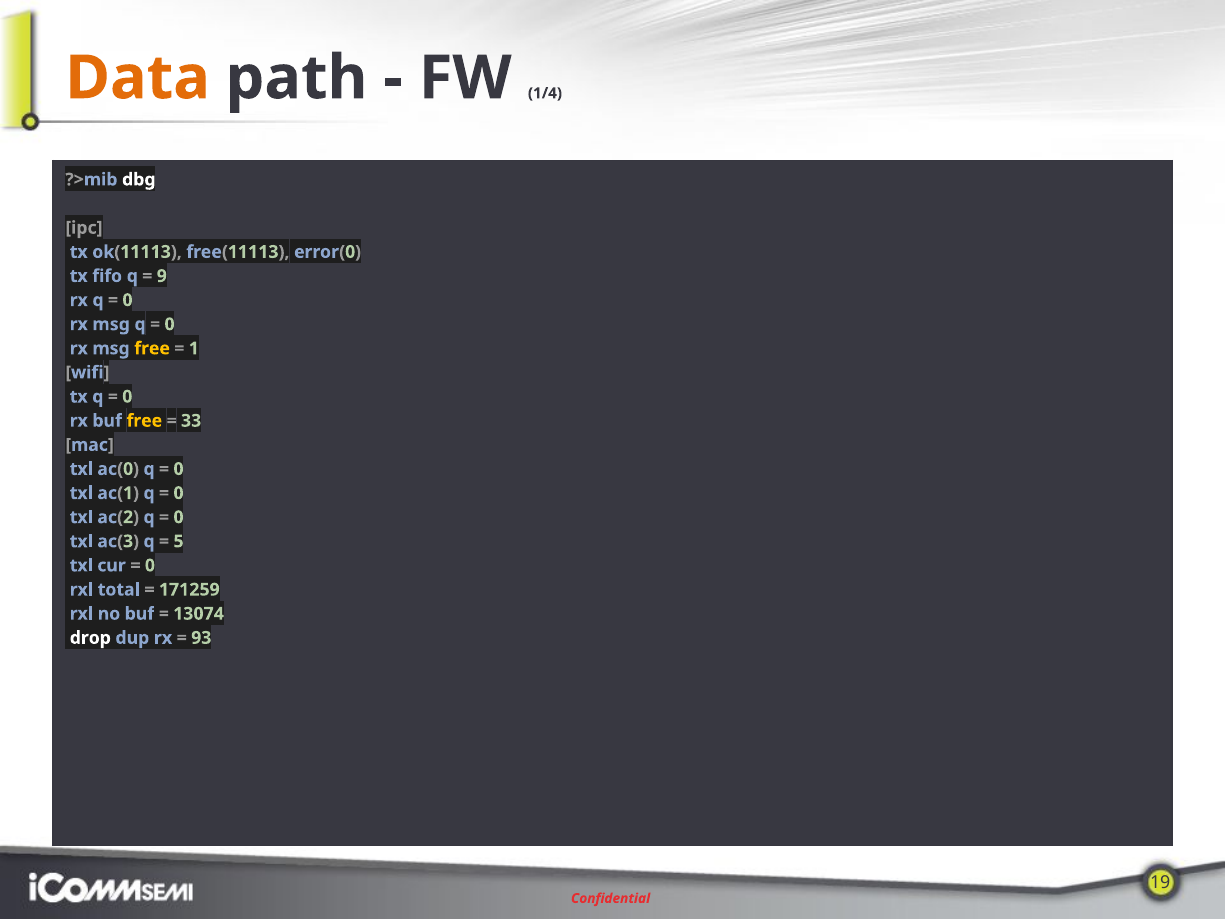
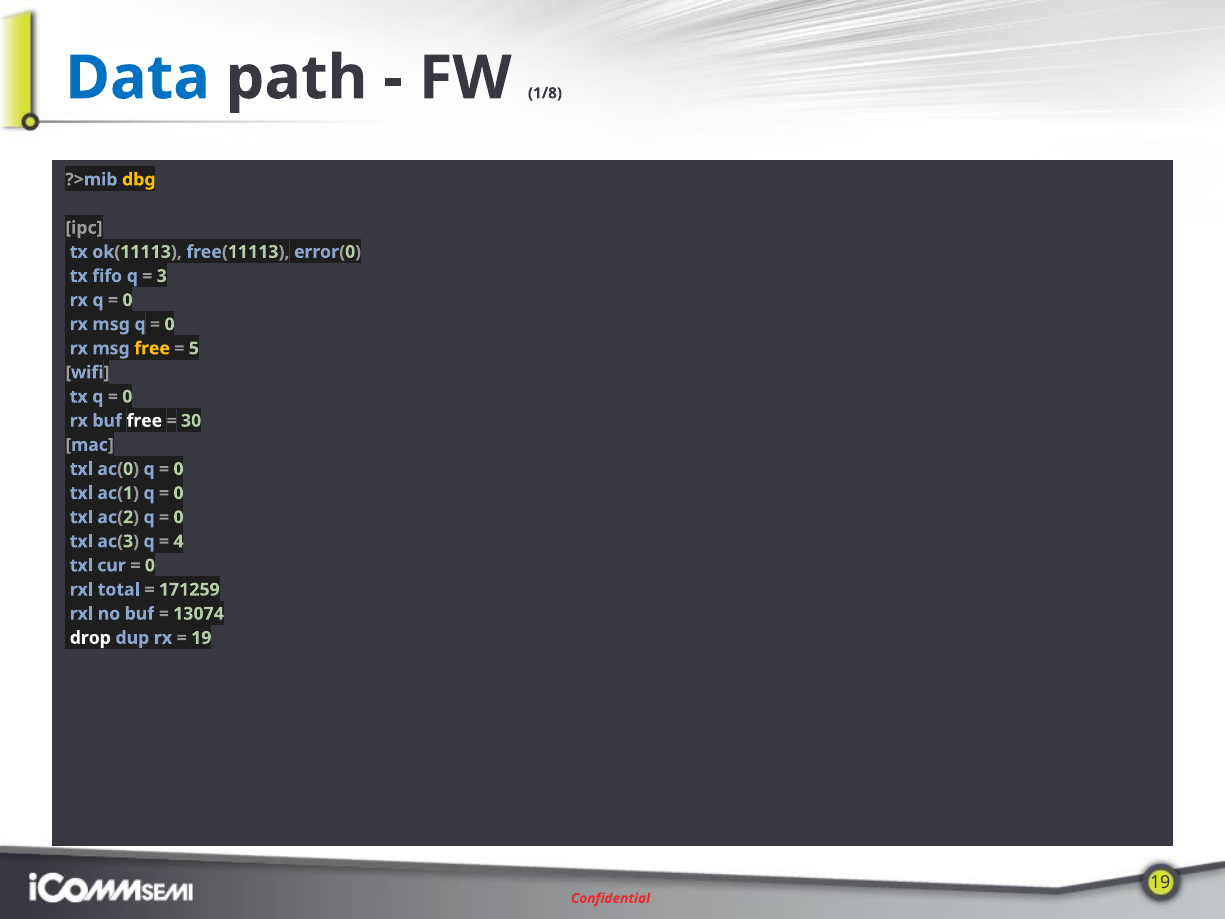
Data colour: orange -> blue (138, 78)
1/4: 1/4 -> 1/8 (545, 93)
dbg colour: white -> yellow (139, 180)
9: 9 -> 3 (162, 276)
1: 1 -> 5 (194, 348)
free colour: yellow -> white (144, 421)
33: 33 -> 30 (191, 421)
5: 5 -> 4 (179, 541)
93: 93 -> 19 (201, 638)
